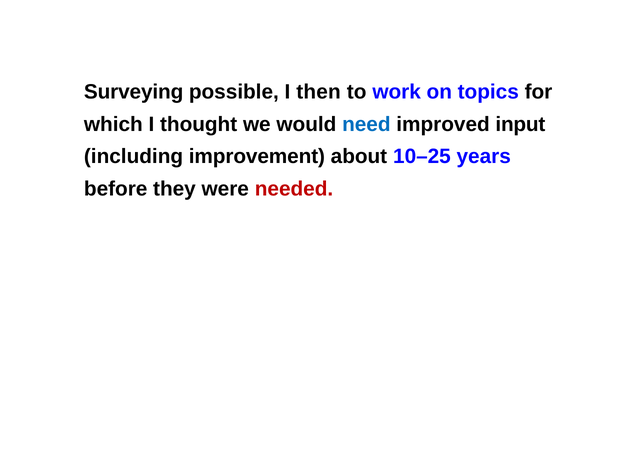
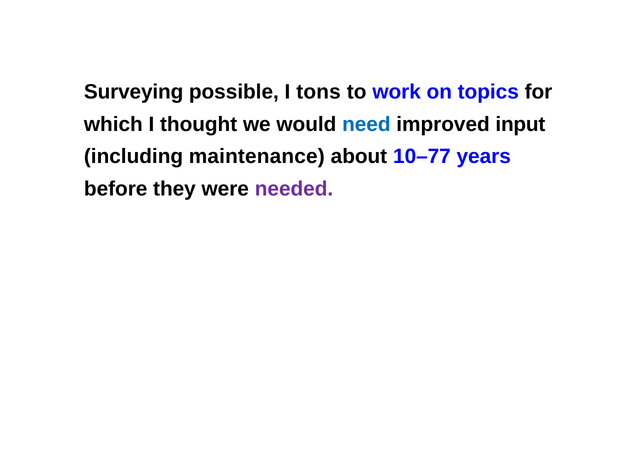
then: then -> tons (319, 92)
improvement: improvement -> maintenance (257, 157)
10–25: 10–25 -> 10–77 (422, 157)
needed colour: red -> purple (294, 189)
